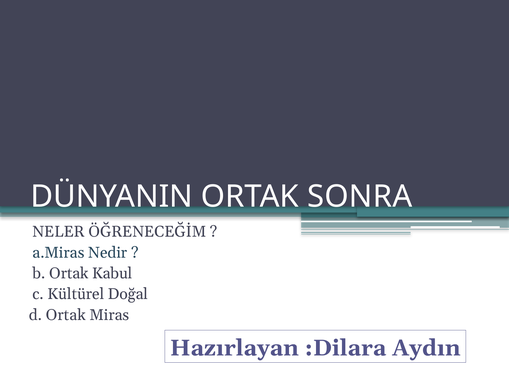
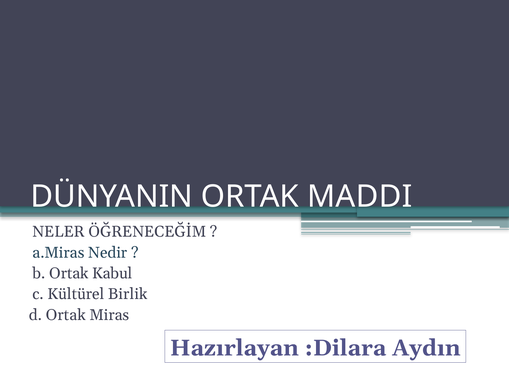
SONRA: SONRA -> MADDI (360, 197)
Doğal: Doğal -> Birlik (128, 294)
